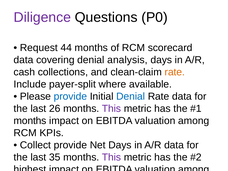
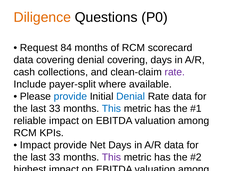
Diligence colour: purple -> orange (42, 17)
44: 44 -> 84 (66, 48)
denial analysis: analysis -> covering (128, 60)
rate colour: orange -> purple (175, 72)
26: 26 -> 33 (55, 109)
This colour: purple -> blue (111, 109)
months: months -> reliable (30, 121)
Collect: Collect -> Impact (35, 145)
35: 35 -> 33 (55, 157)
